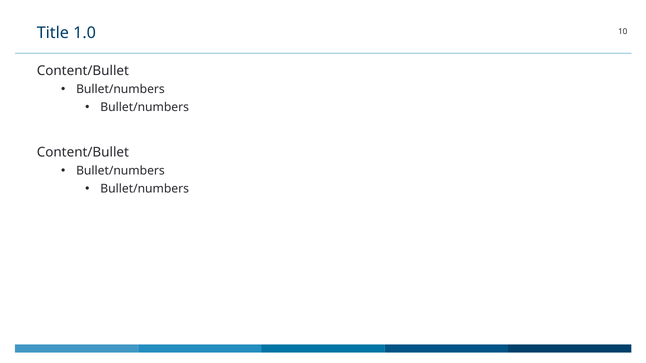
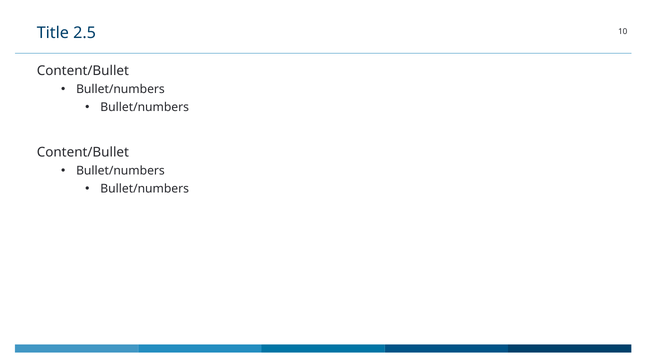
1.0: 1.0 -> 2.5 (85, 33)
